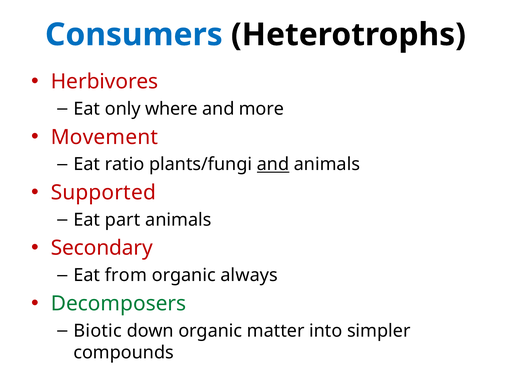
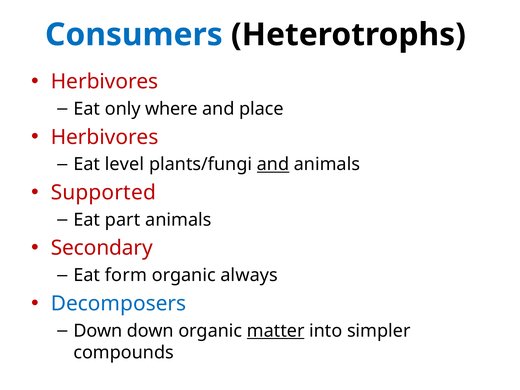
more: more -> place (261, 109)
Movement: Movement -> Herbivores (105, 137)
ratio: ratio -> level (125, 164)
from: from -> form (126, 275)
Decomposers colour: green -> blue (118, 304)
Biotic: Biotic -> Down (98, 331)
matter underline: none -> present (276, 331)
